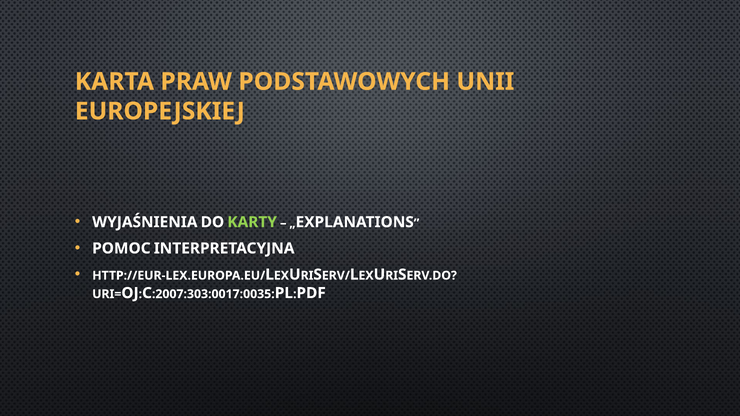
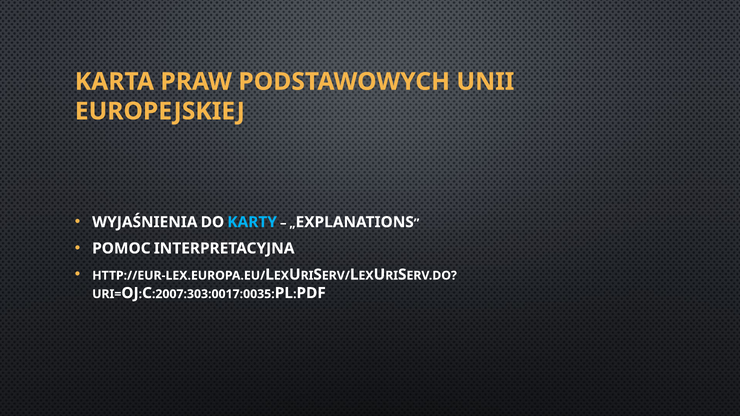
KARTY colour: light green -> light blue (252, 222)
